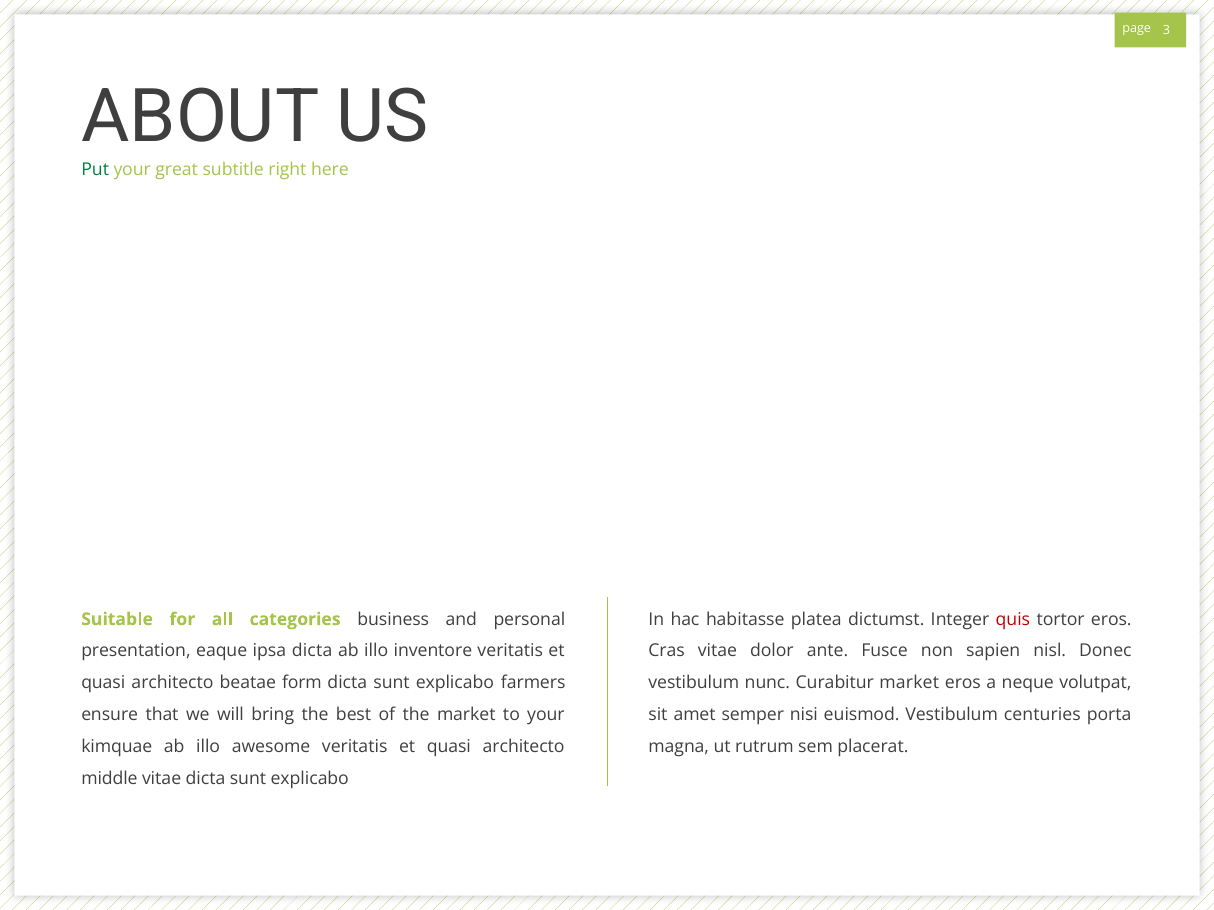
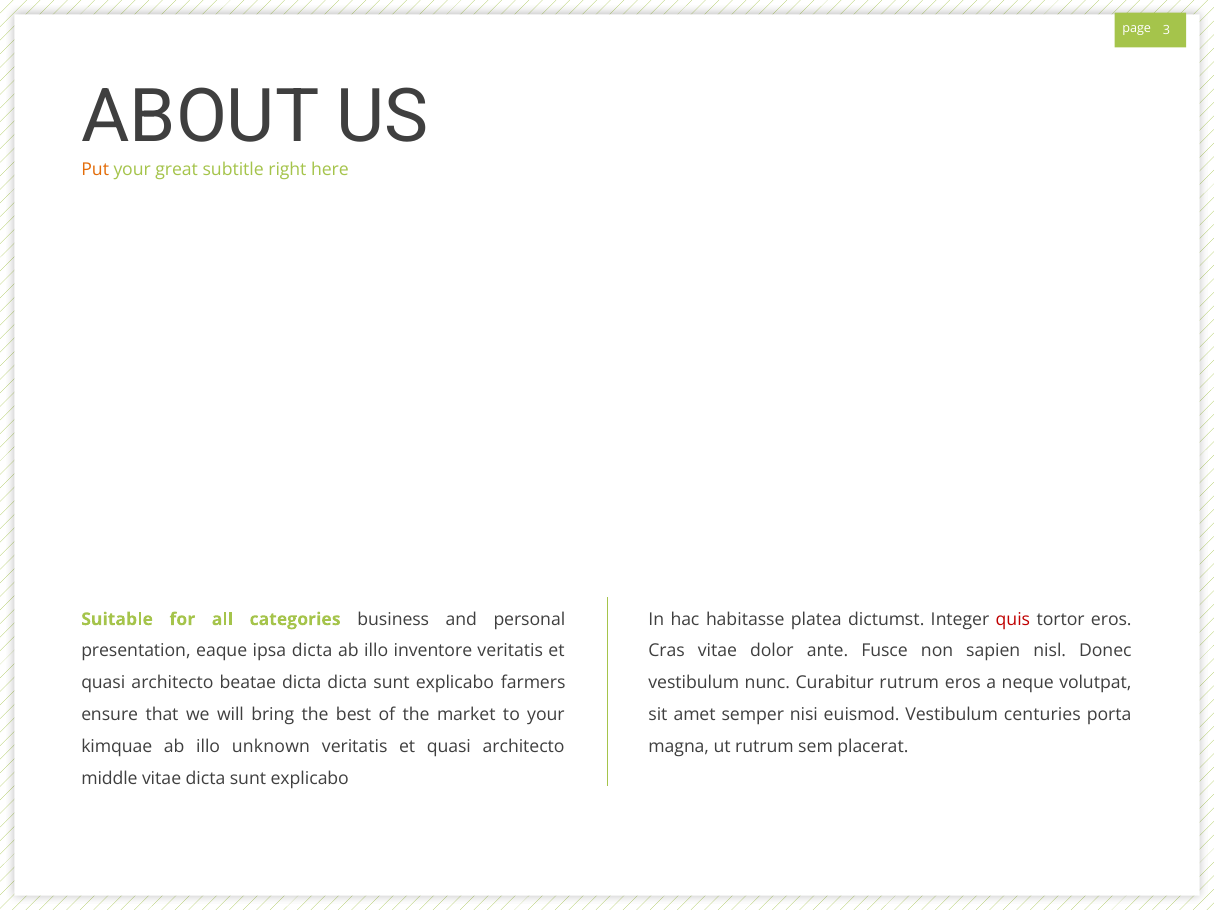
Put colour: green -> orange (95, 169)
beatae form: form -> dicta (302, 683)
Curabitur market: market -> rutrum (909, 683)
awesome: awesome -> unknown (271, 747)
